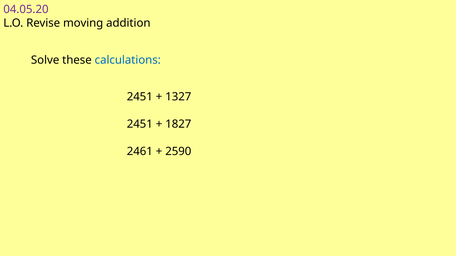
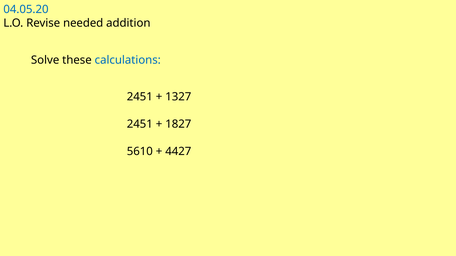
04.05.20 colour: purple -> blue (26, 9)
moving: moving -> needed (83, 23)
2461: 2461 -> 5610 (140, 152)
2590: 2590 -> 4427 (178, 152)
